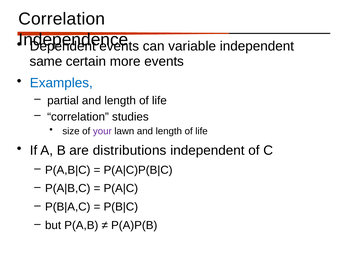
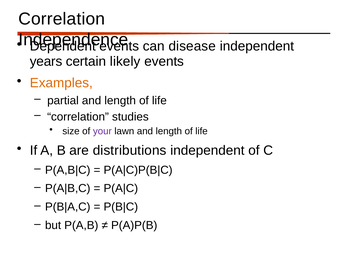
variable: variable -> disease (192, 46)
same: same -> years (46, 62)
more: more -> likely (125, 62)
Examples colour: blue -> orange (61, 83)
